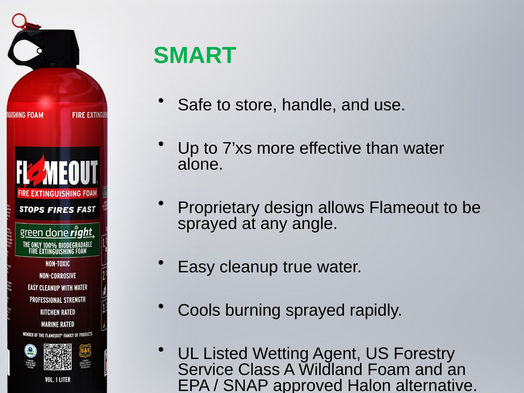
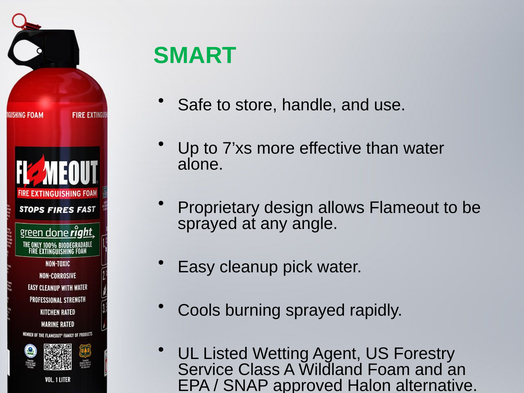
true: true -> pick (298, 267)
